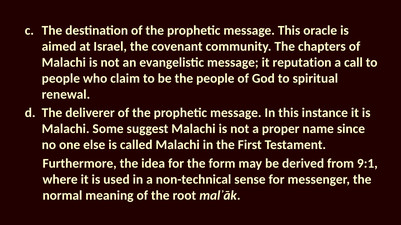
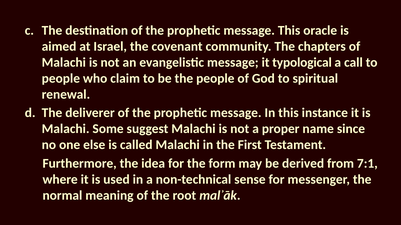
reputation: reputation -> typological (302, 62)
9:1: 9:1 -> 7:1 (367, 164)
